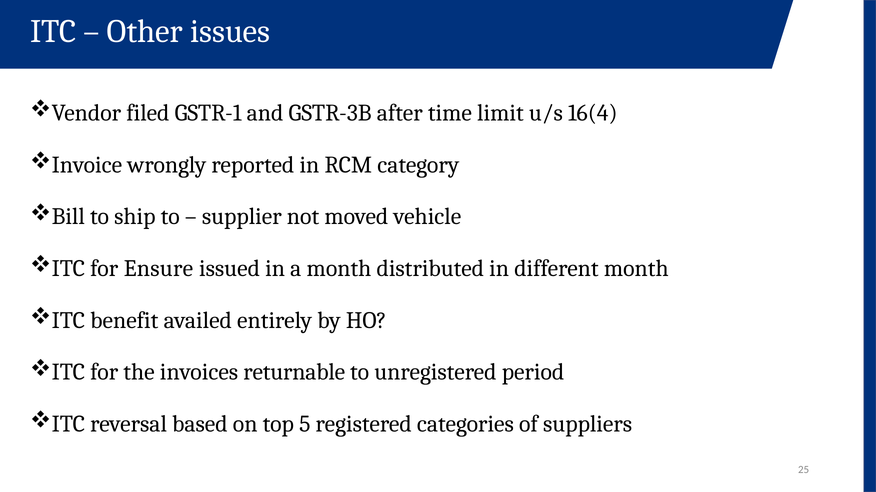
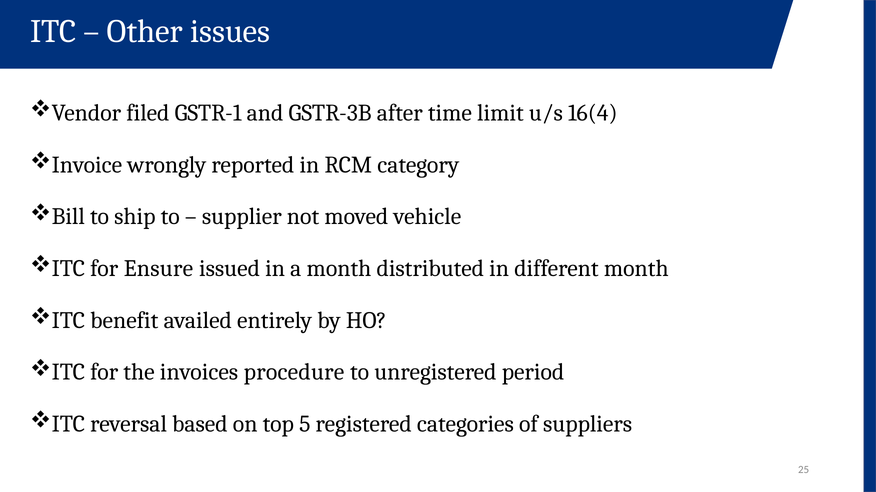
returnable: returnable -> procedure (294, 373)
